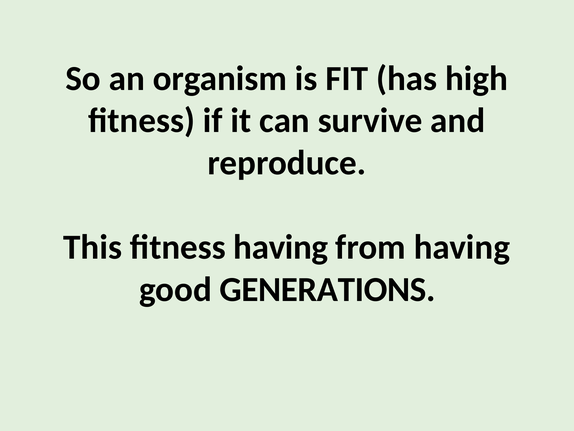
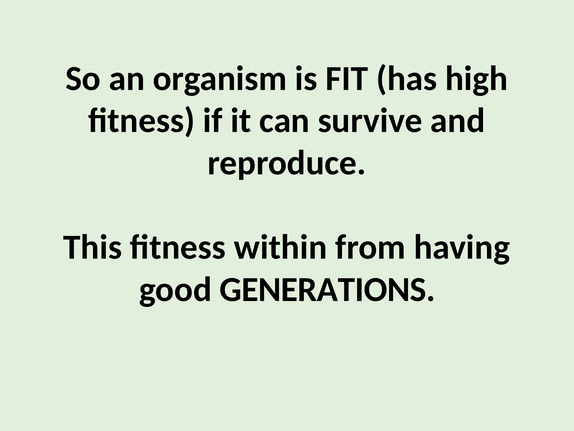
fitness having: having -> within (281, 247)
